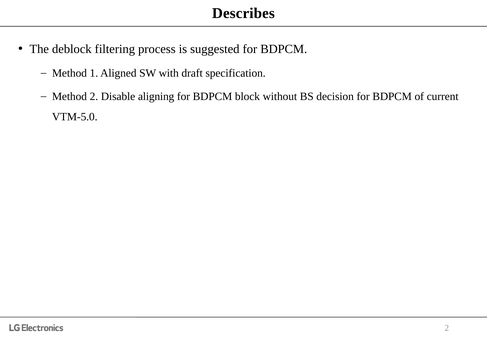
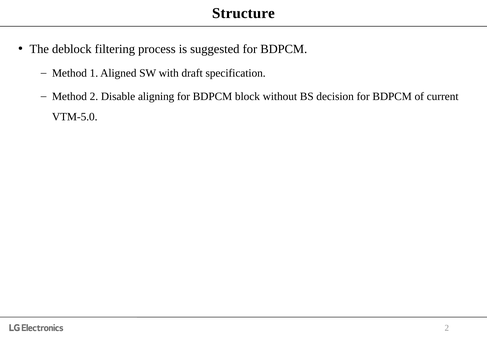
Describes: Describes -> Structure (243, 13)
